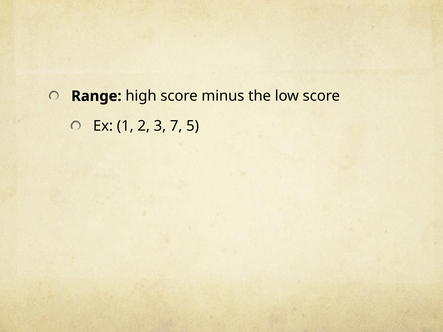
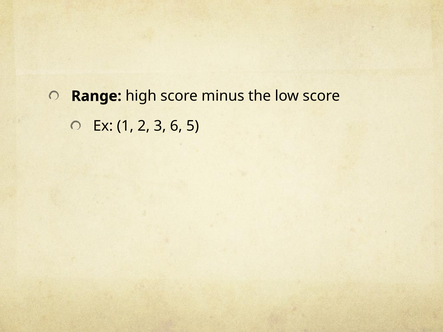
7: 7 -> 6 (176, 126)
